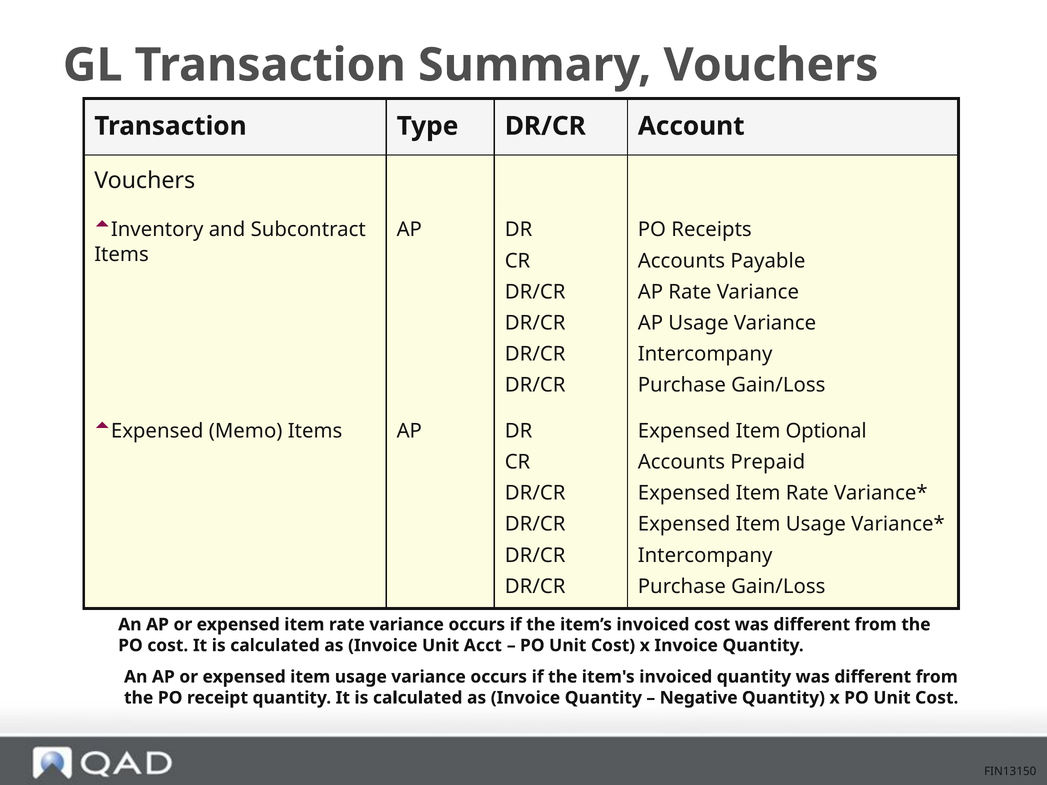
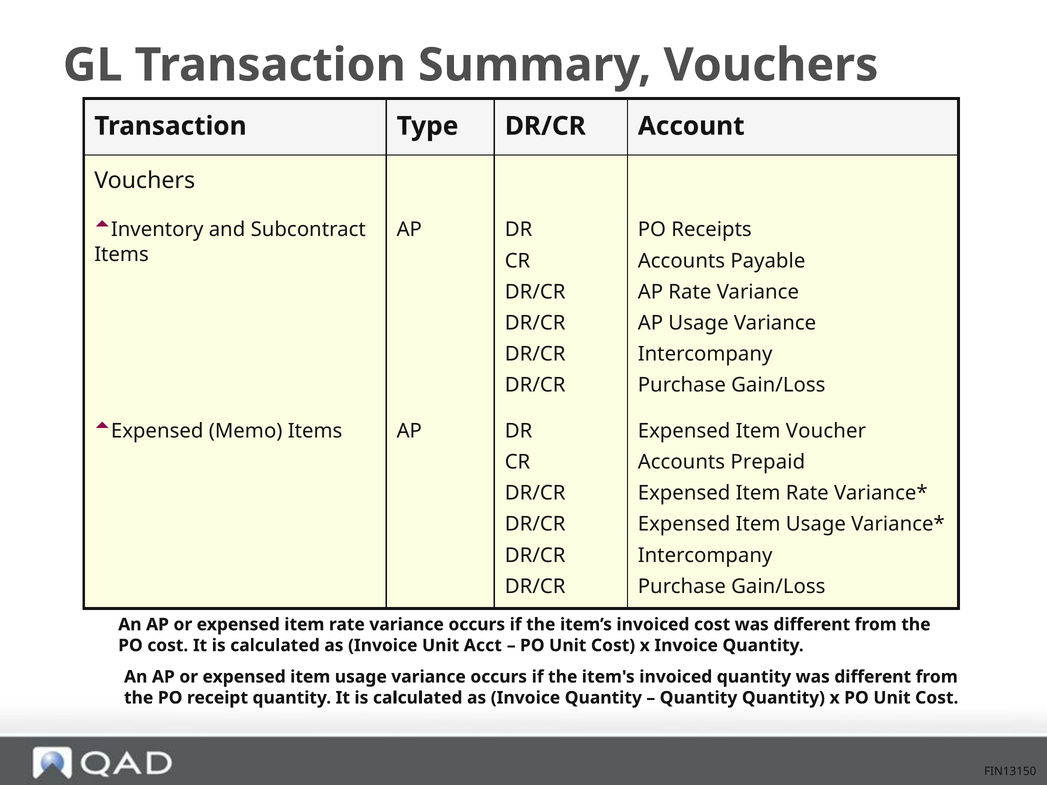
Optional: Optional -> Voucher (826, 431)
Negative: Negative -> Quantity (699, 698)
